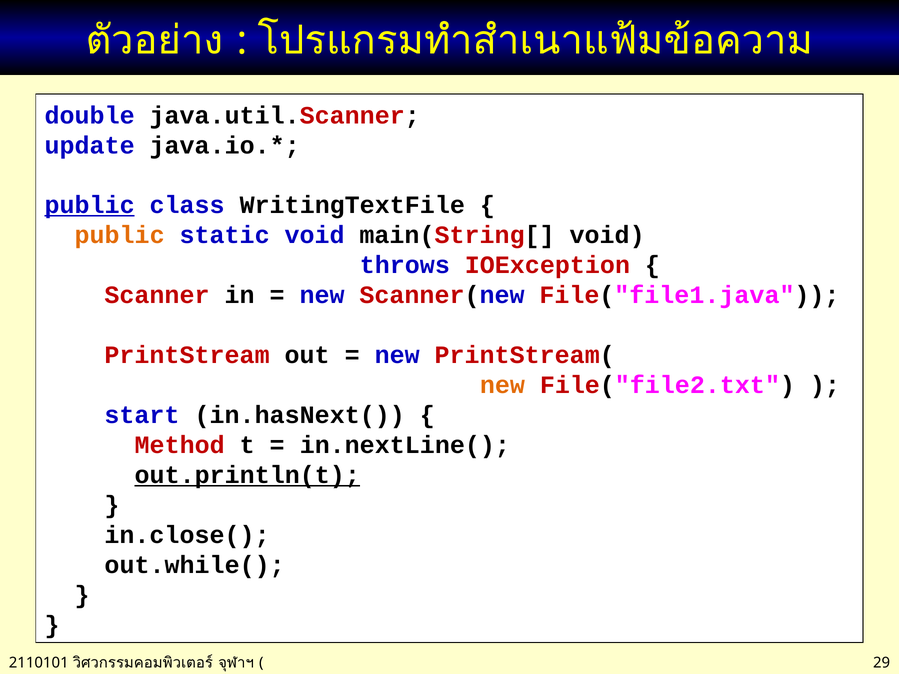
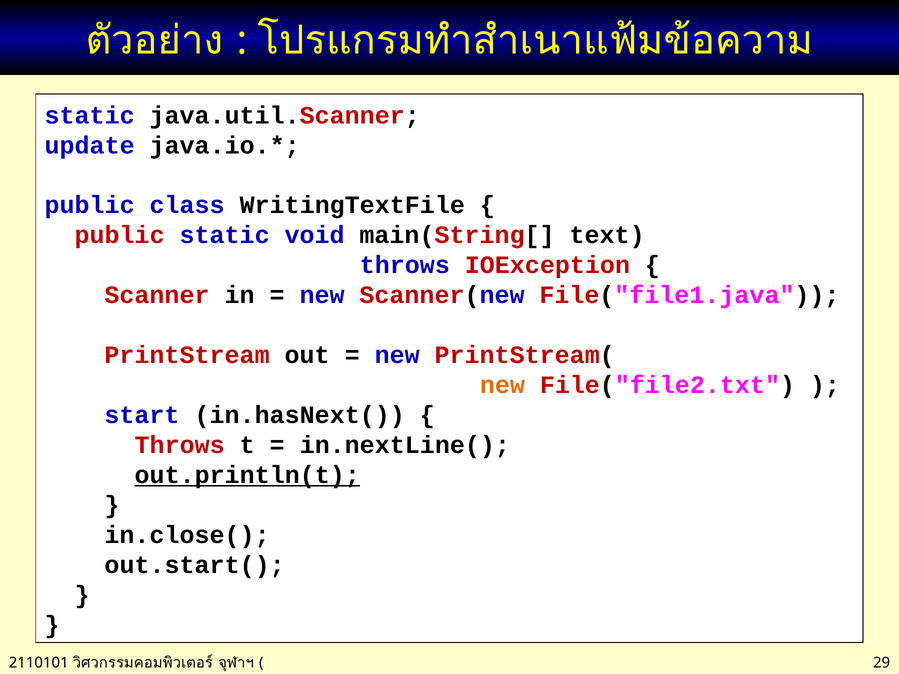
double: double -> static (90, 115)
public underline: present -> none (90, 205)
public colour: orange -> red (120, 235)
main(String[ void: void -> text (607, 235)
Method: Method -> Throws (180, 445)
out.while(: out.while( -> out.start( (195, 565)
